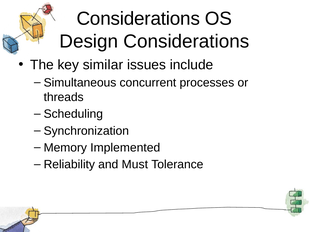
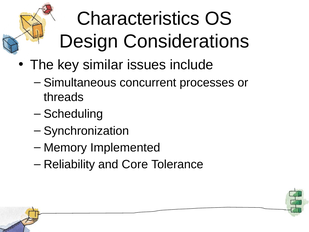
Considerations: Considerations -> Characteristics (138, 19)
Must: Must -> Core (135, 164)
